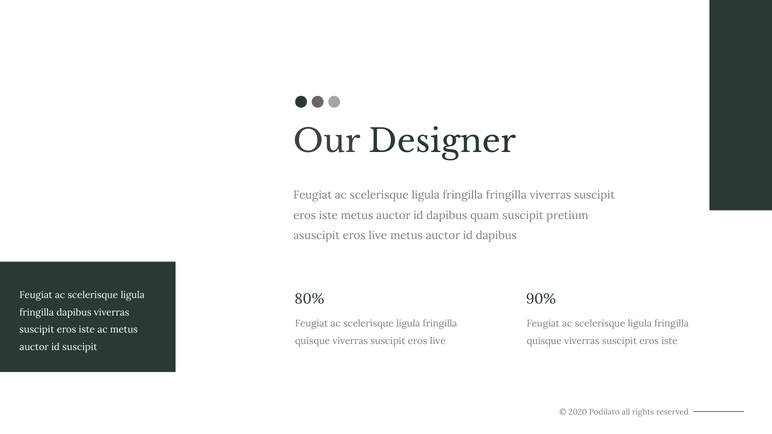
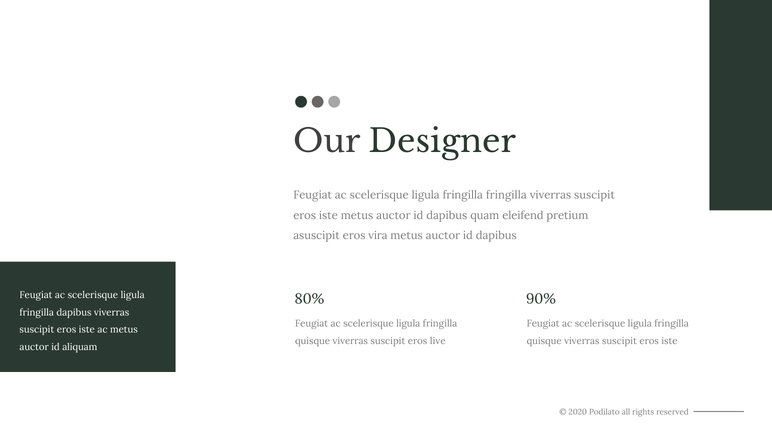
quam suscipit: suscipit -> eleifend (523, 215)
asuscipit eros live: live -> vira (378, 236)
id suscipit: suscipit -> aliquam (80, 347)
